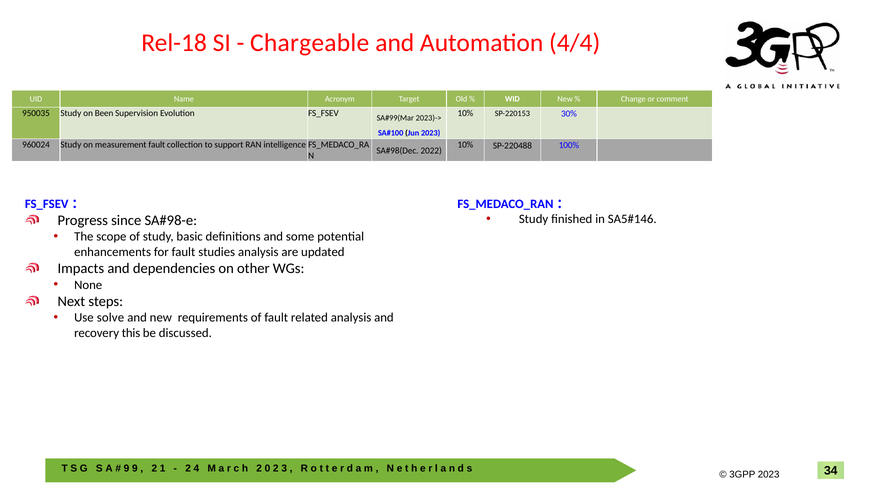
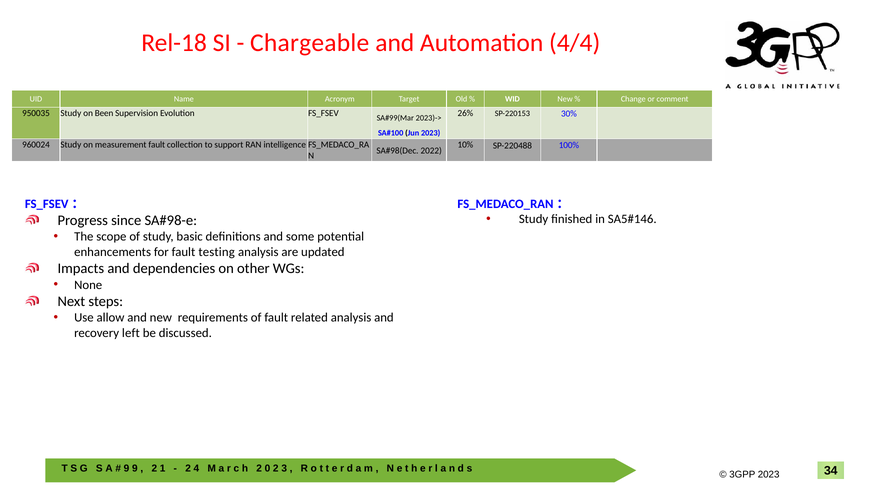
10%: 10% -> 26% (465, 113)
studies: studies -> testing (217, 252)
solve: solve -> allow (111, 318)
this: this -> left (131, 333)
